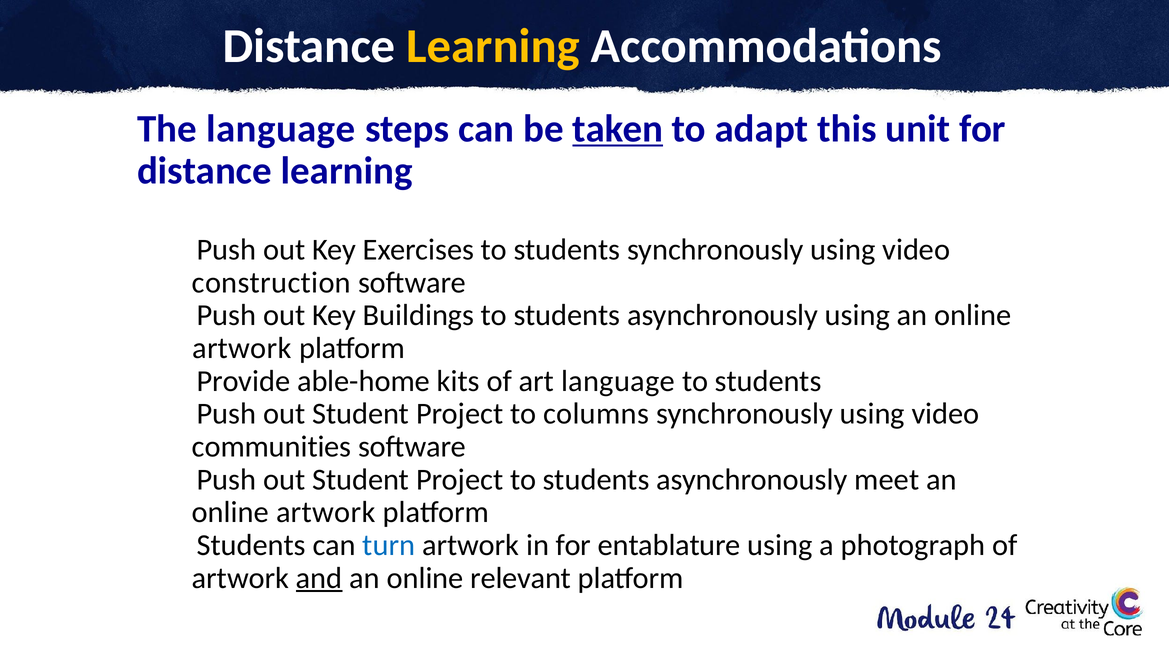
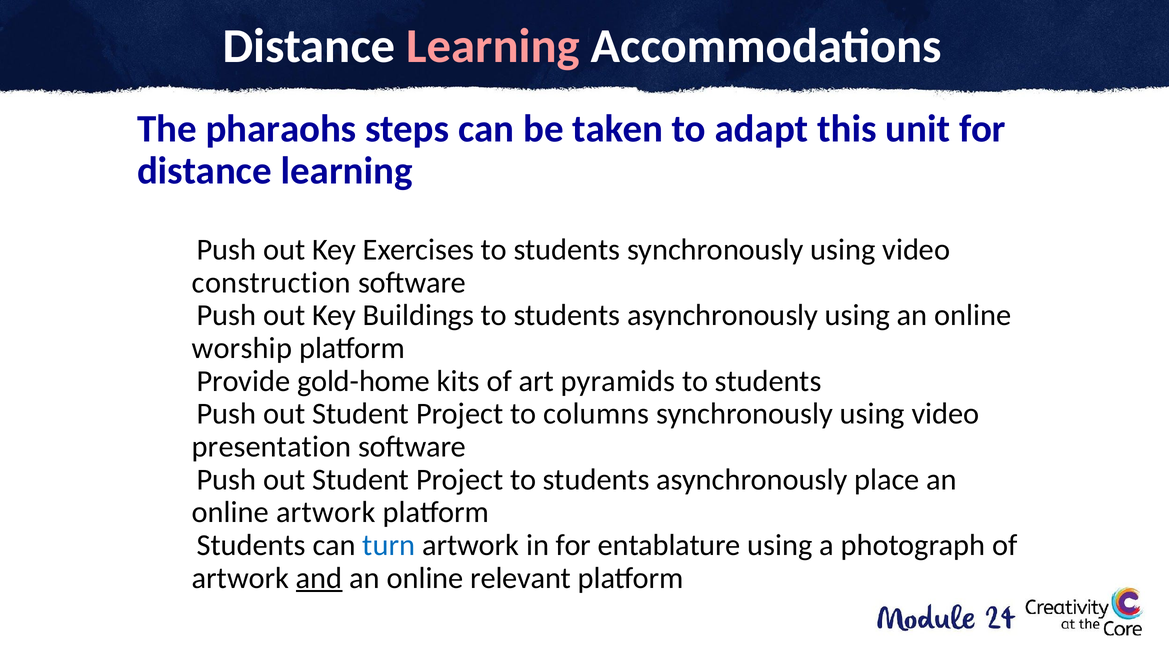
Learning colour: yellow -> pink (493, 46)
The language: language -> pharaohs (281, 129)
taken underline: present -> none (618, 129)
artwork: artwork -> worship (242, 349)
able-home: able-home -> gold-home (364, 381)
art language: language -> pyramids (618, 381)
communities: communities -> presentation (272, 447)
meet: meet -> place (887, 480)
